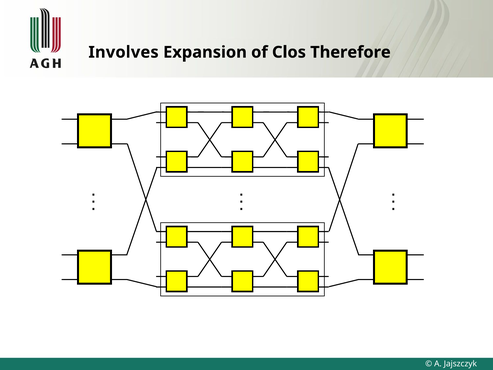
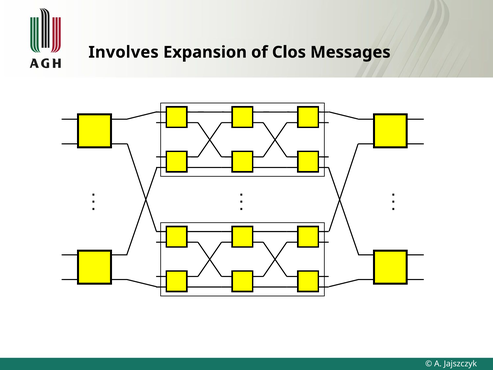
Therefore: Therefore -> Messages (350, 52)
